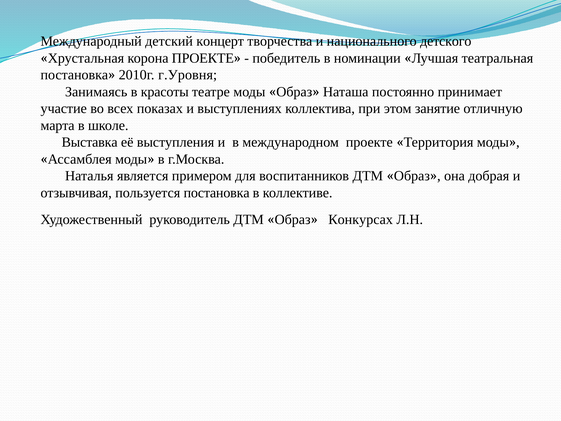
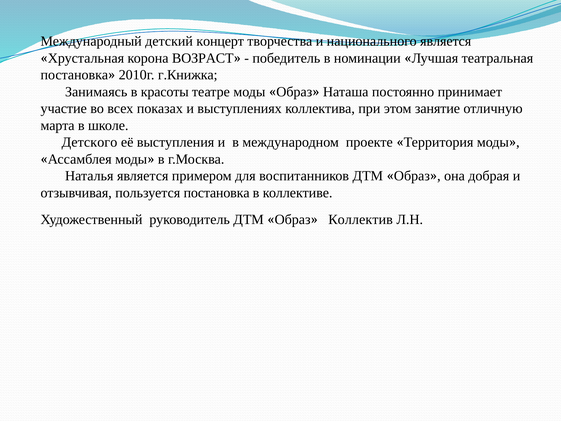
национального детского: детского -> является (446, 41)
корона ПРОЕКТЕ: ПРОЕКТЕ -> ВОЗРАСТ (203, 58)
г.Уровня: г.Уровня -> г.Книжка (188, 75)
Выставка: Выставка -> Детского (89, 142)
Конкурсах: Конкурсах -> Коллектив (361, 219)
